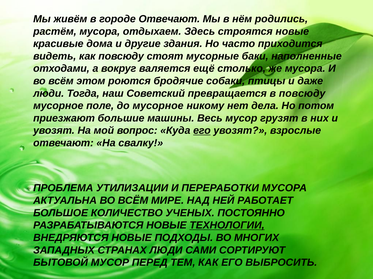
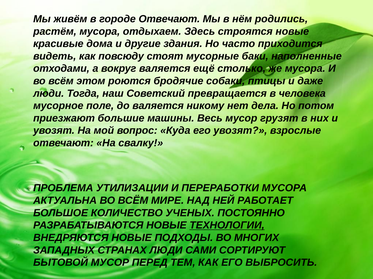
в повсюду: повсюду -> человека (302, 94)
до мусорное: мусорное -> валяется (158, 106)
его underline: present -> none (202, 131)
